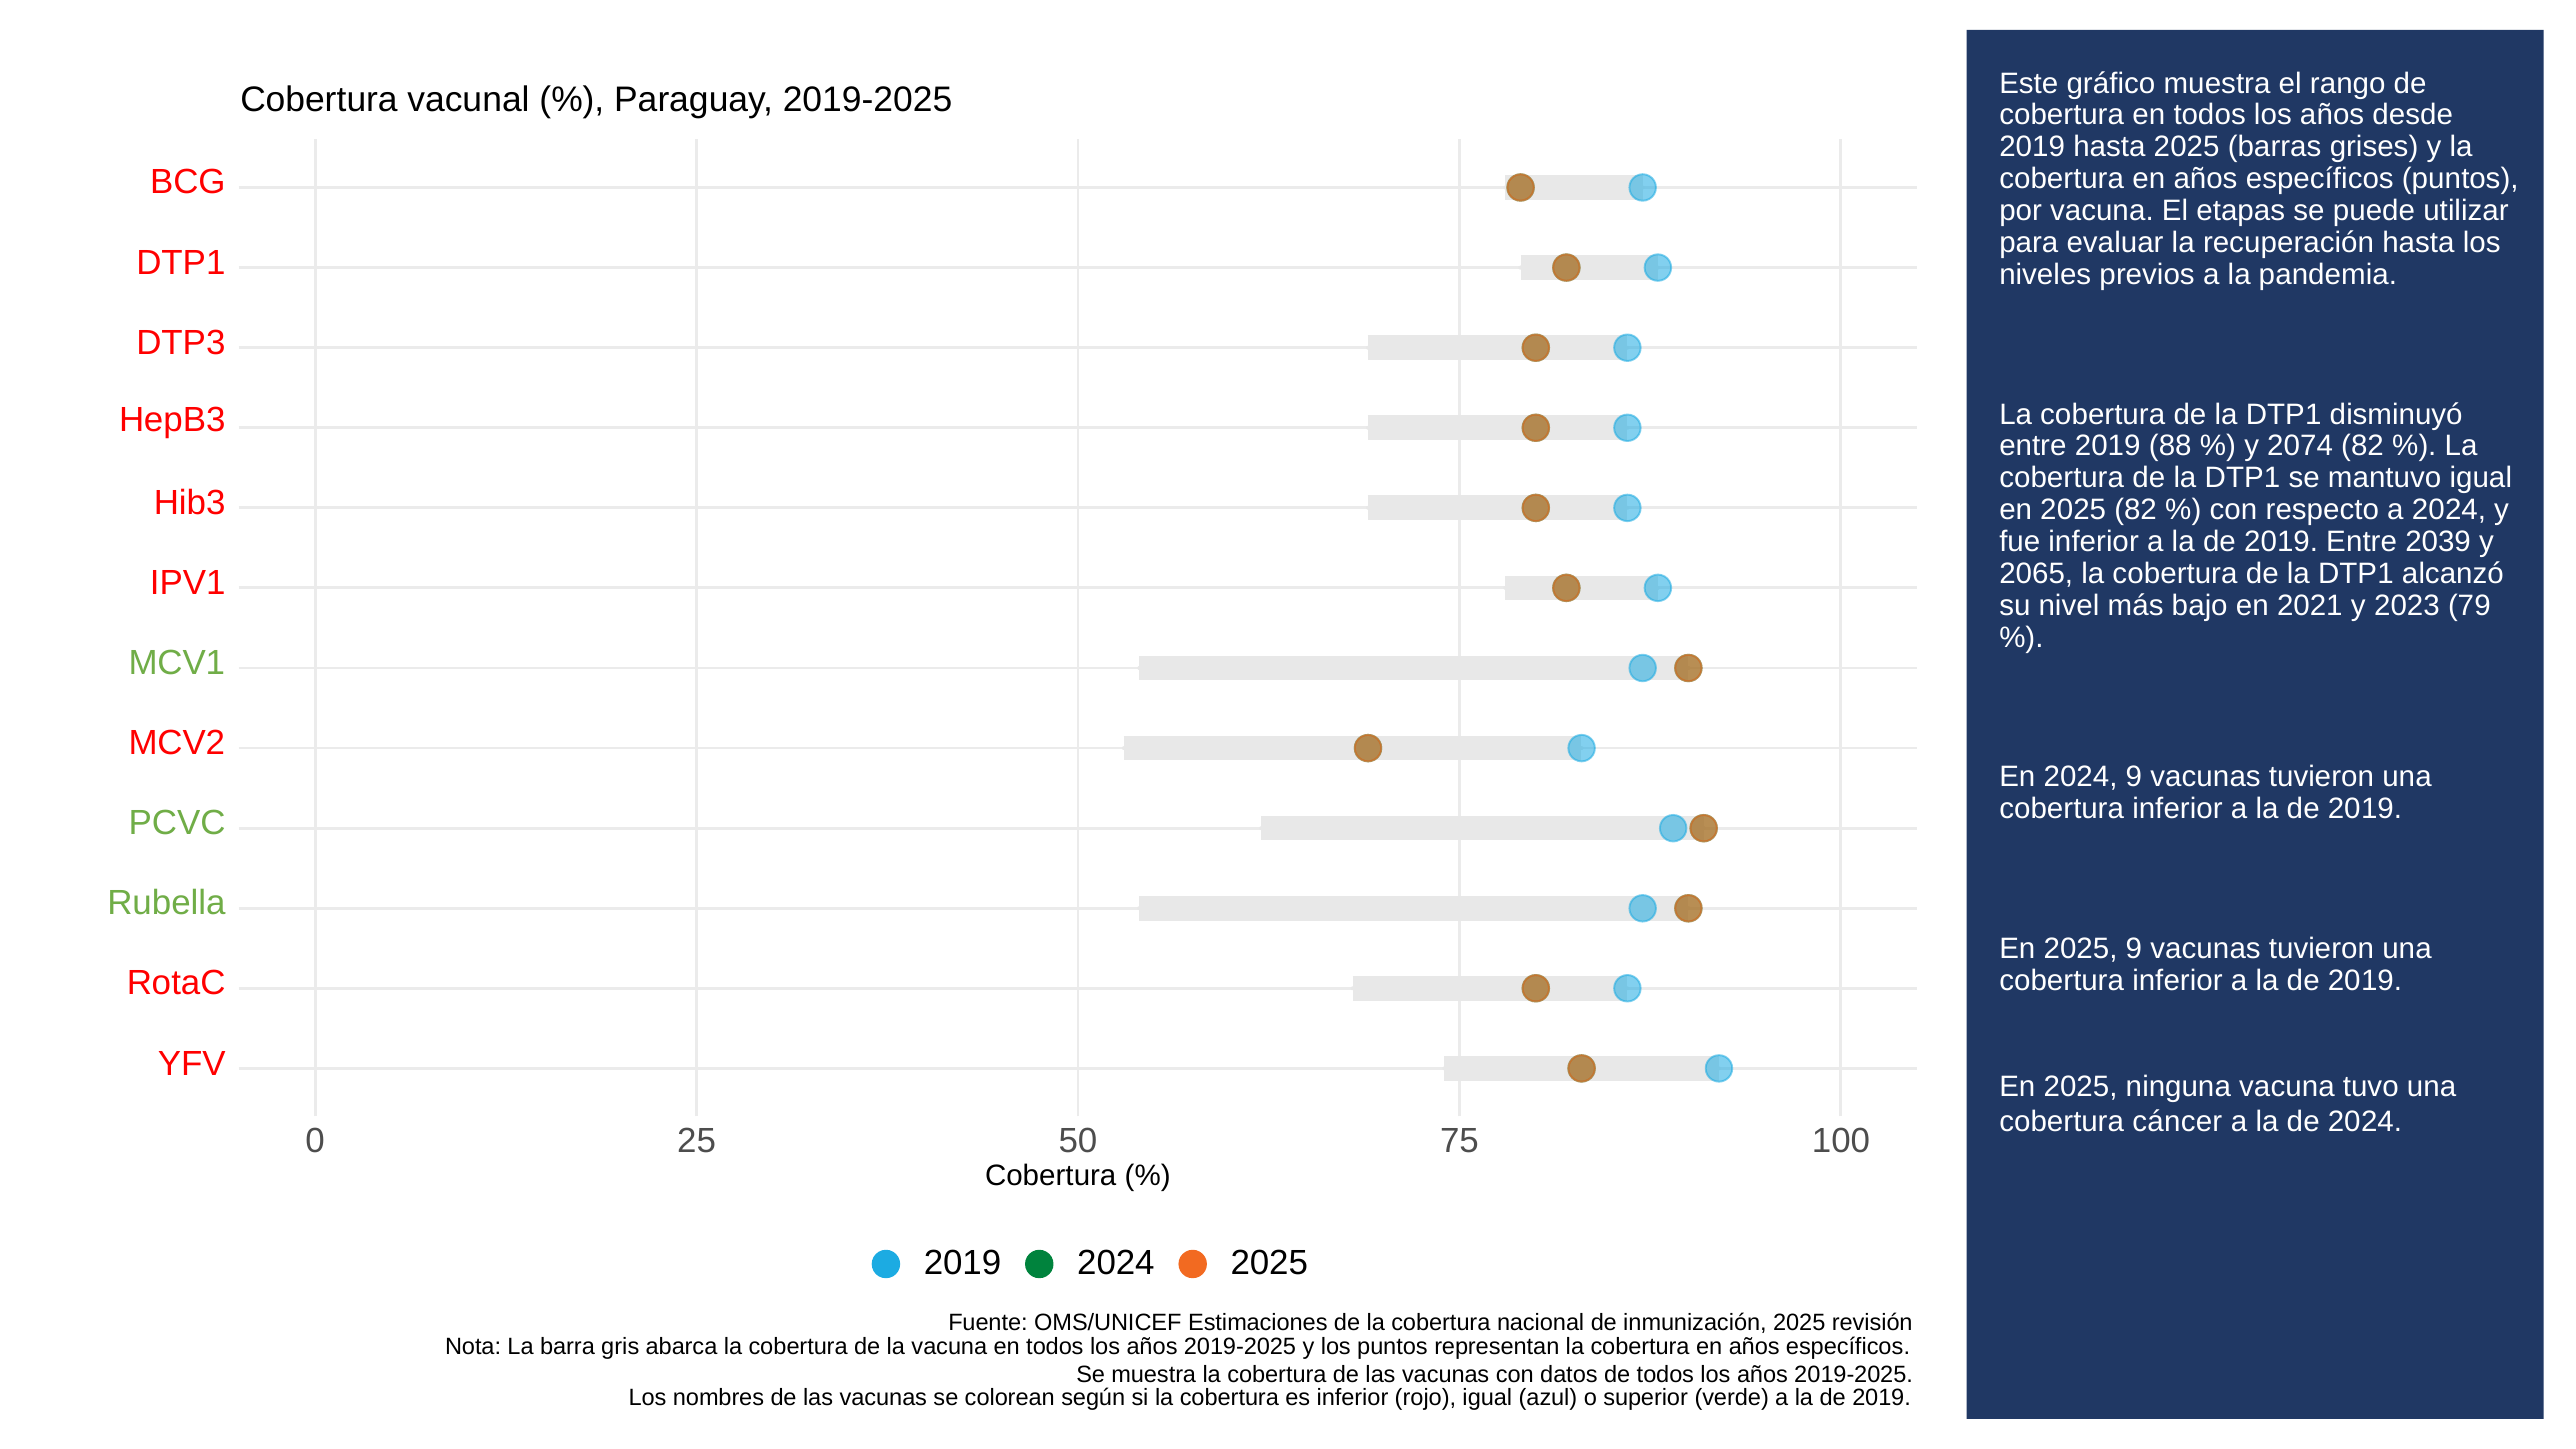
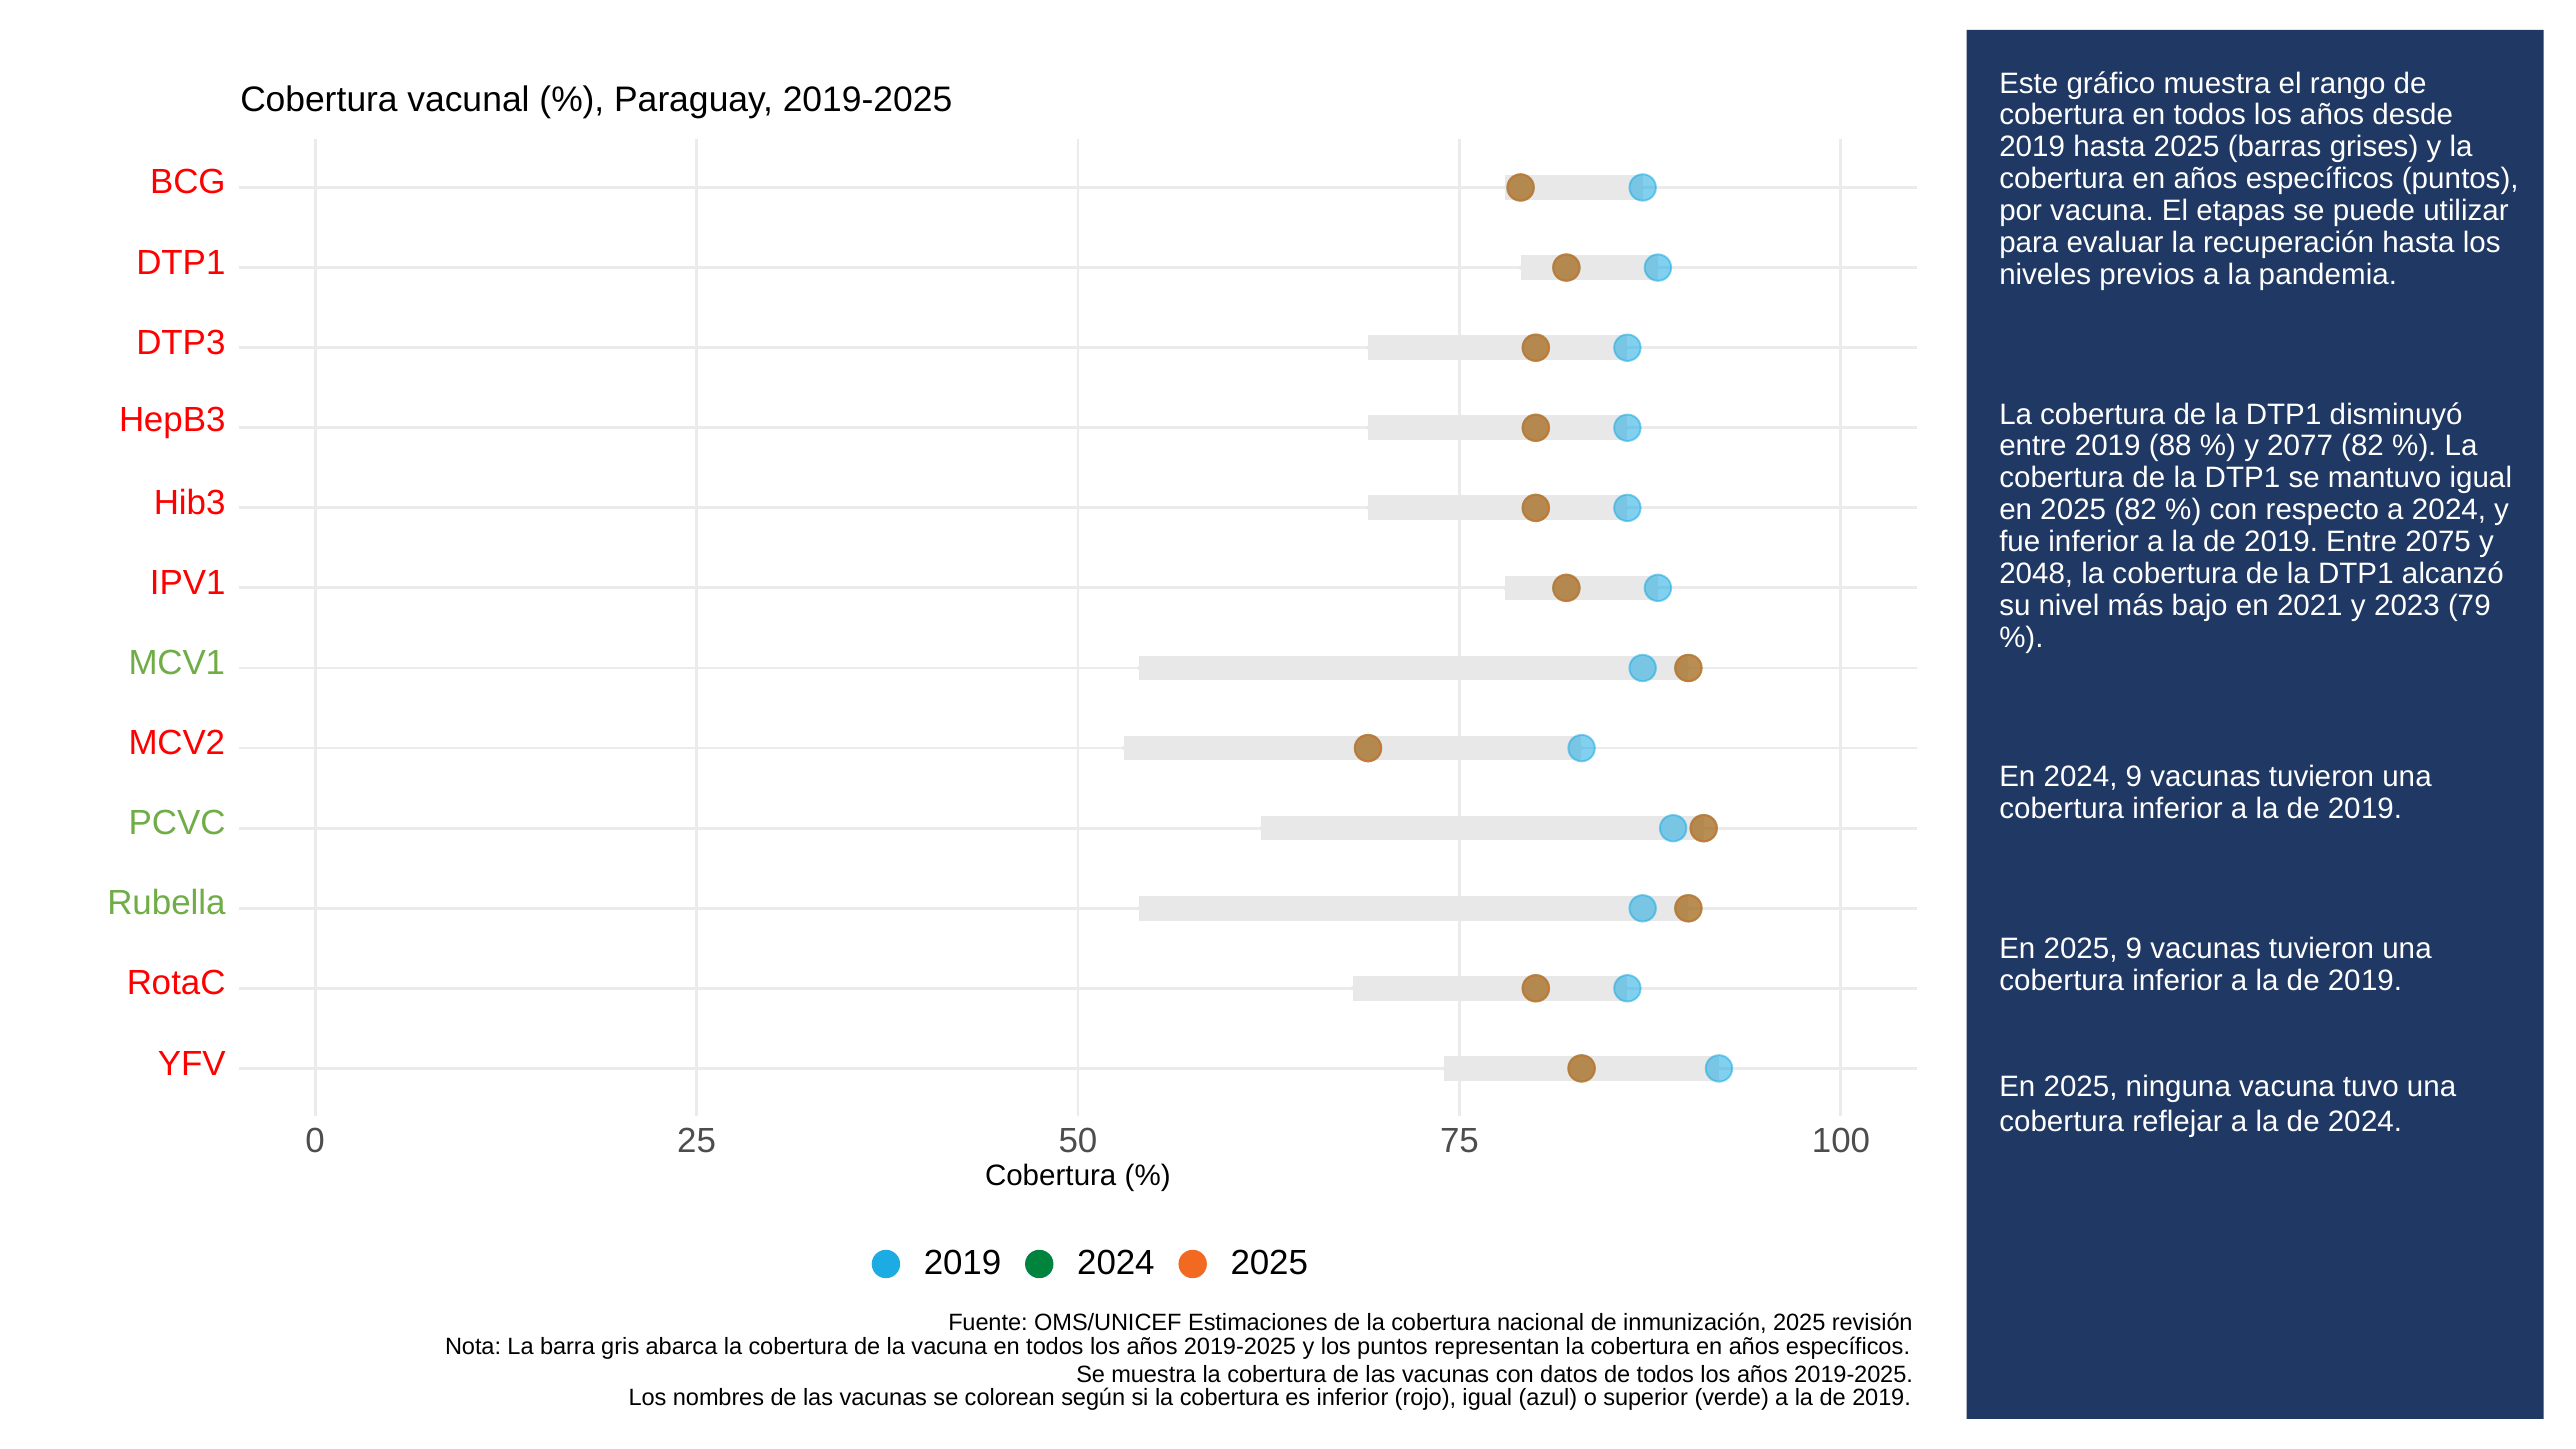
2074: 2074 -> 2077 (2300, 446)
2039: 2039 -> 2075 (2438, 542)
2065: 2065 -> 2048 (2036, 574)
cáncer: cáncer -> reflejar (2177, 1122)
